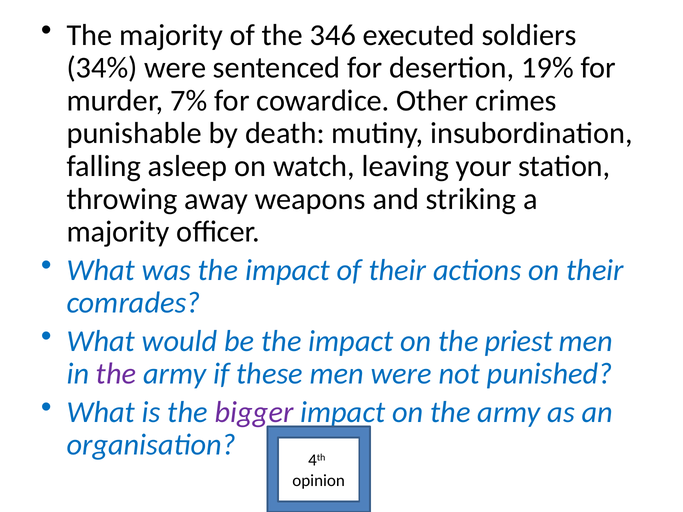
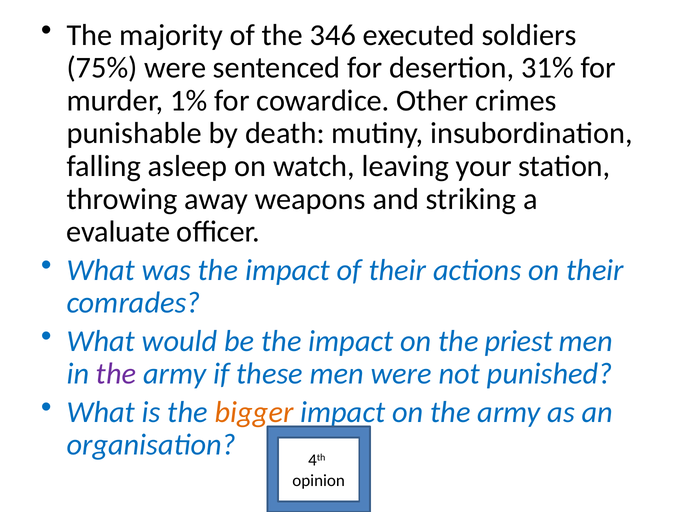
34%: 34% -> 75% (102, 68)
19%: 19% -> 31% (548, 68)
7%: 7% -> 1% (189, 101)
majority: majority -> evaluate (118, 232)
bigger colour: purple -> orange (254, 412)
